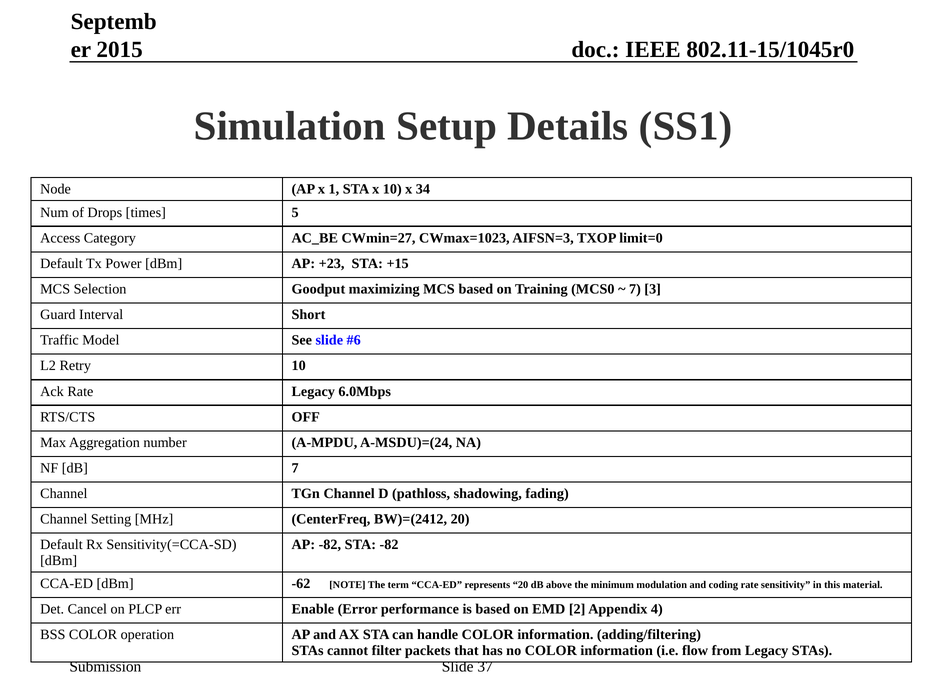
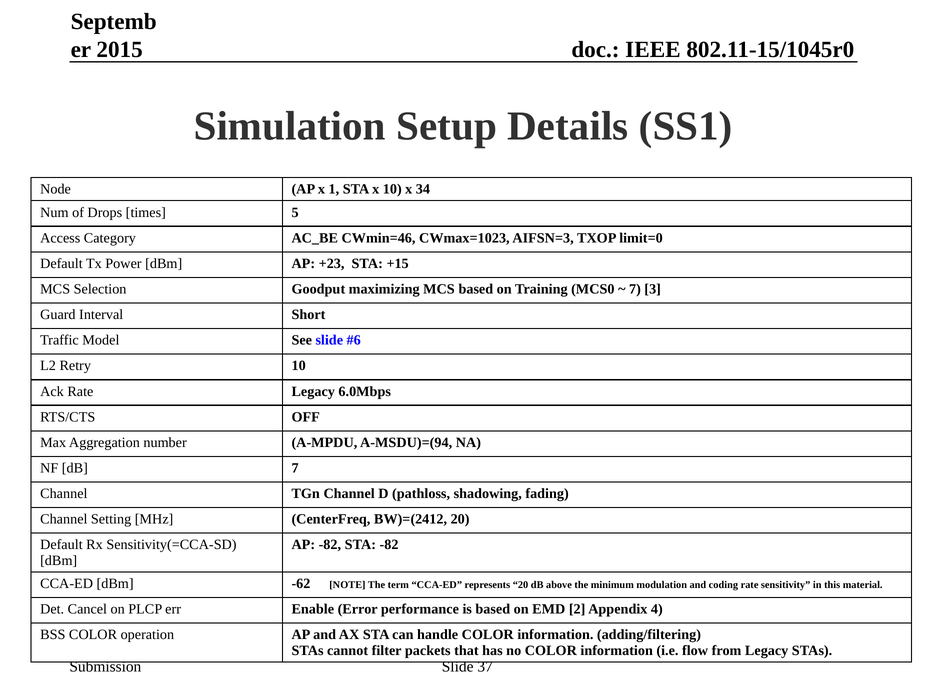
CWmin=27: CWmin=27 -> CWmin=46 (379, 238)
A-MSDU)=(24: A-MSDU)=(24 -> A-MSDU)=(94 (406, 443)
